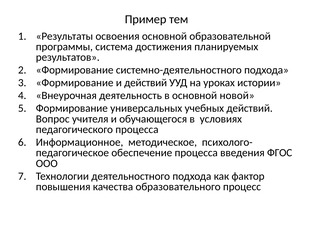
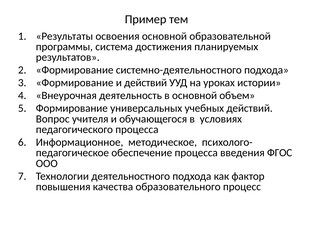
новой: новой -> объем (237, 95)
